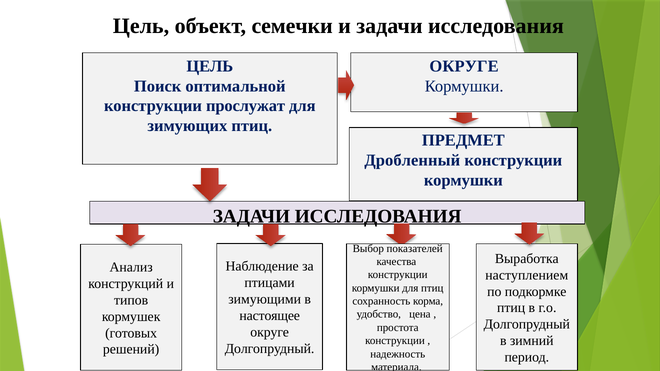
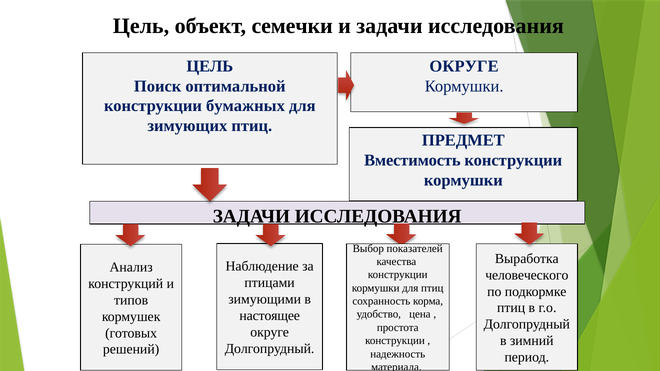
прослужат: прослужат -> бумажных (245, 106)
Дробленный: Дробленный -> Вместимость (412, 160)
наступлением: наступлением -> человеческого (527, 275)
